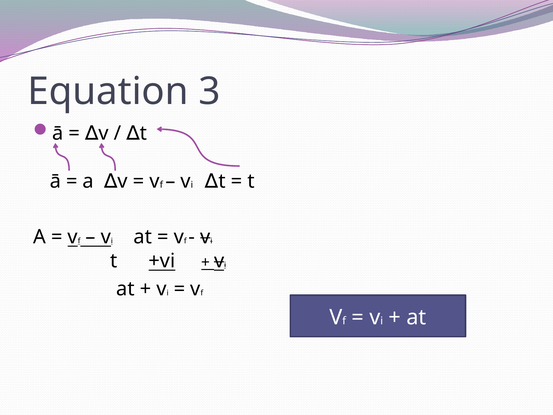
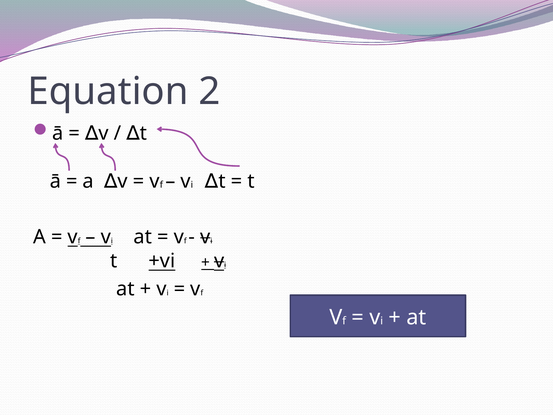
3: 3 -> 2 (209, 91)
